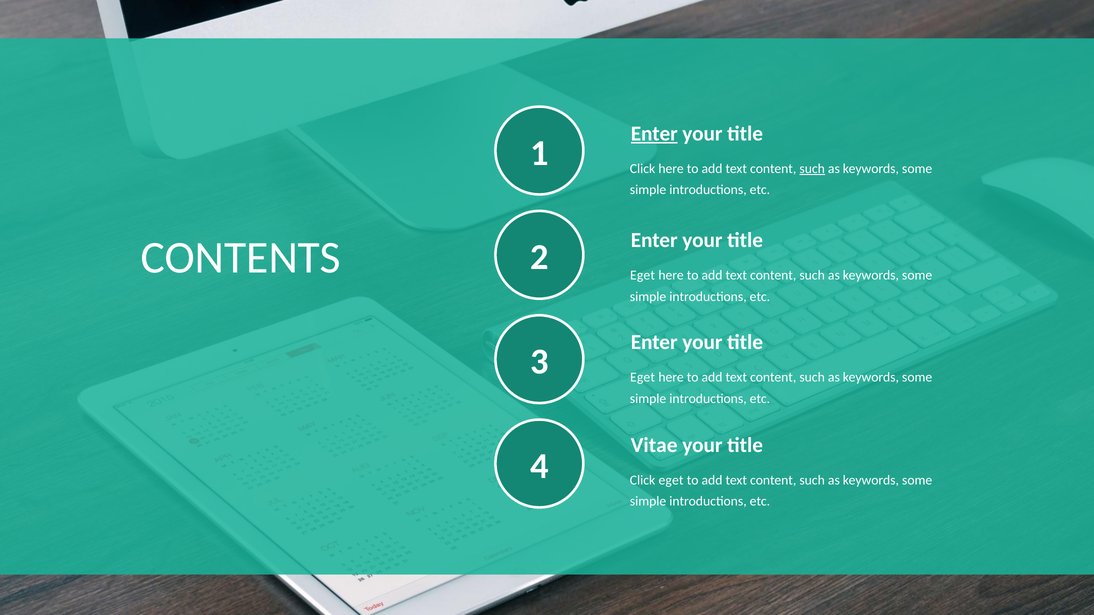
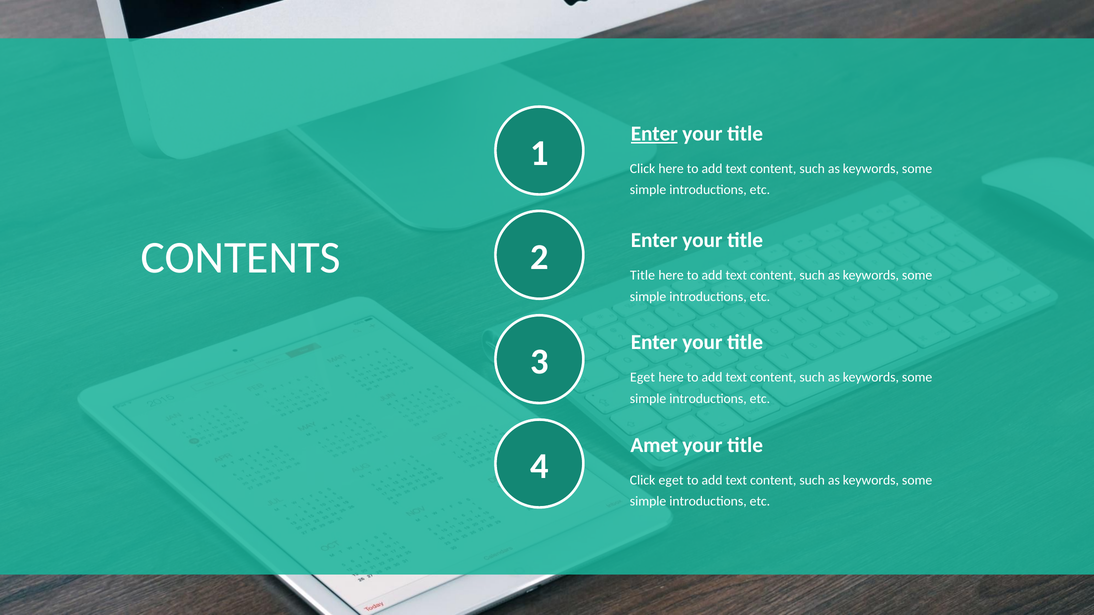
such underline: present -> none (812, 169)
Eget: Eget -> Title (643, 275)
Vitae: Vitae -> Amet (654, 446)
